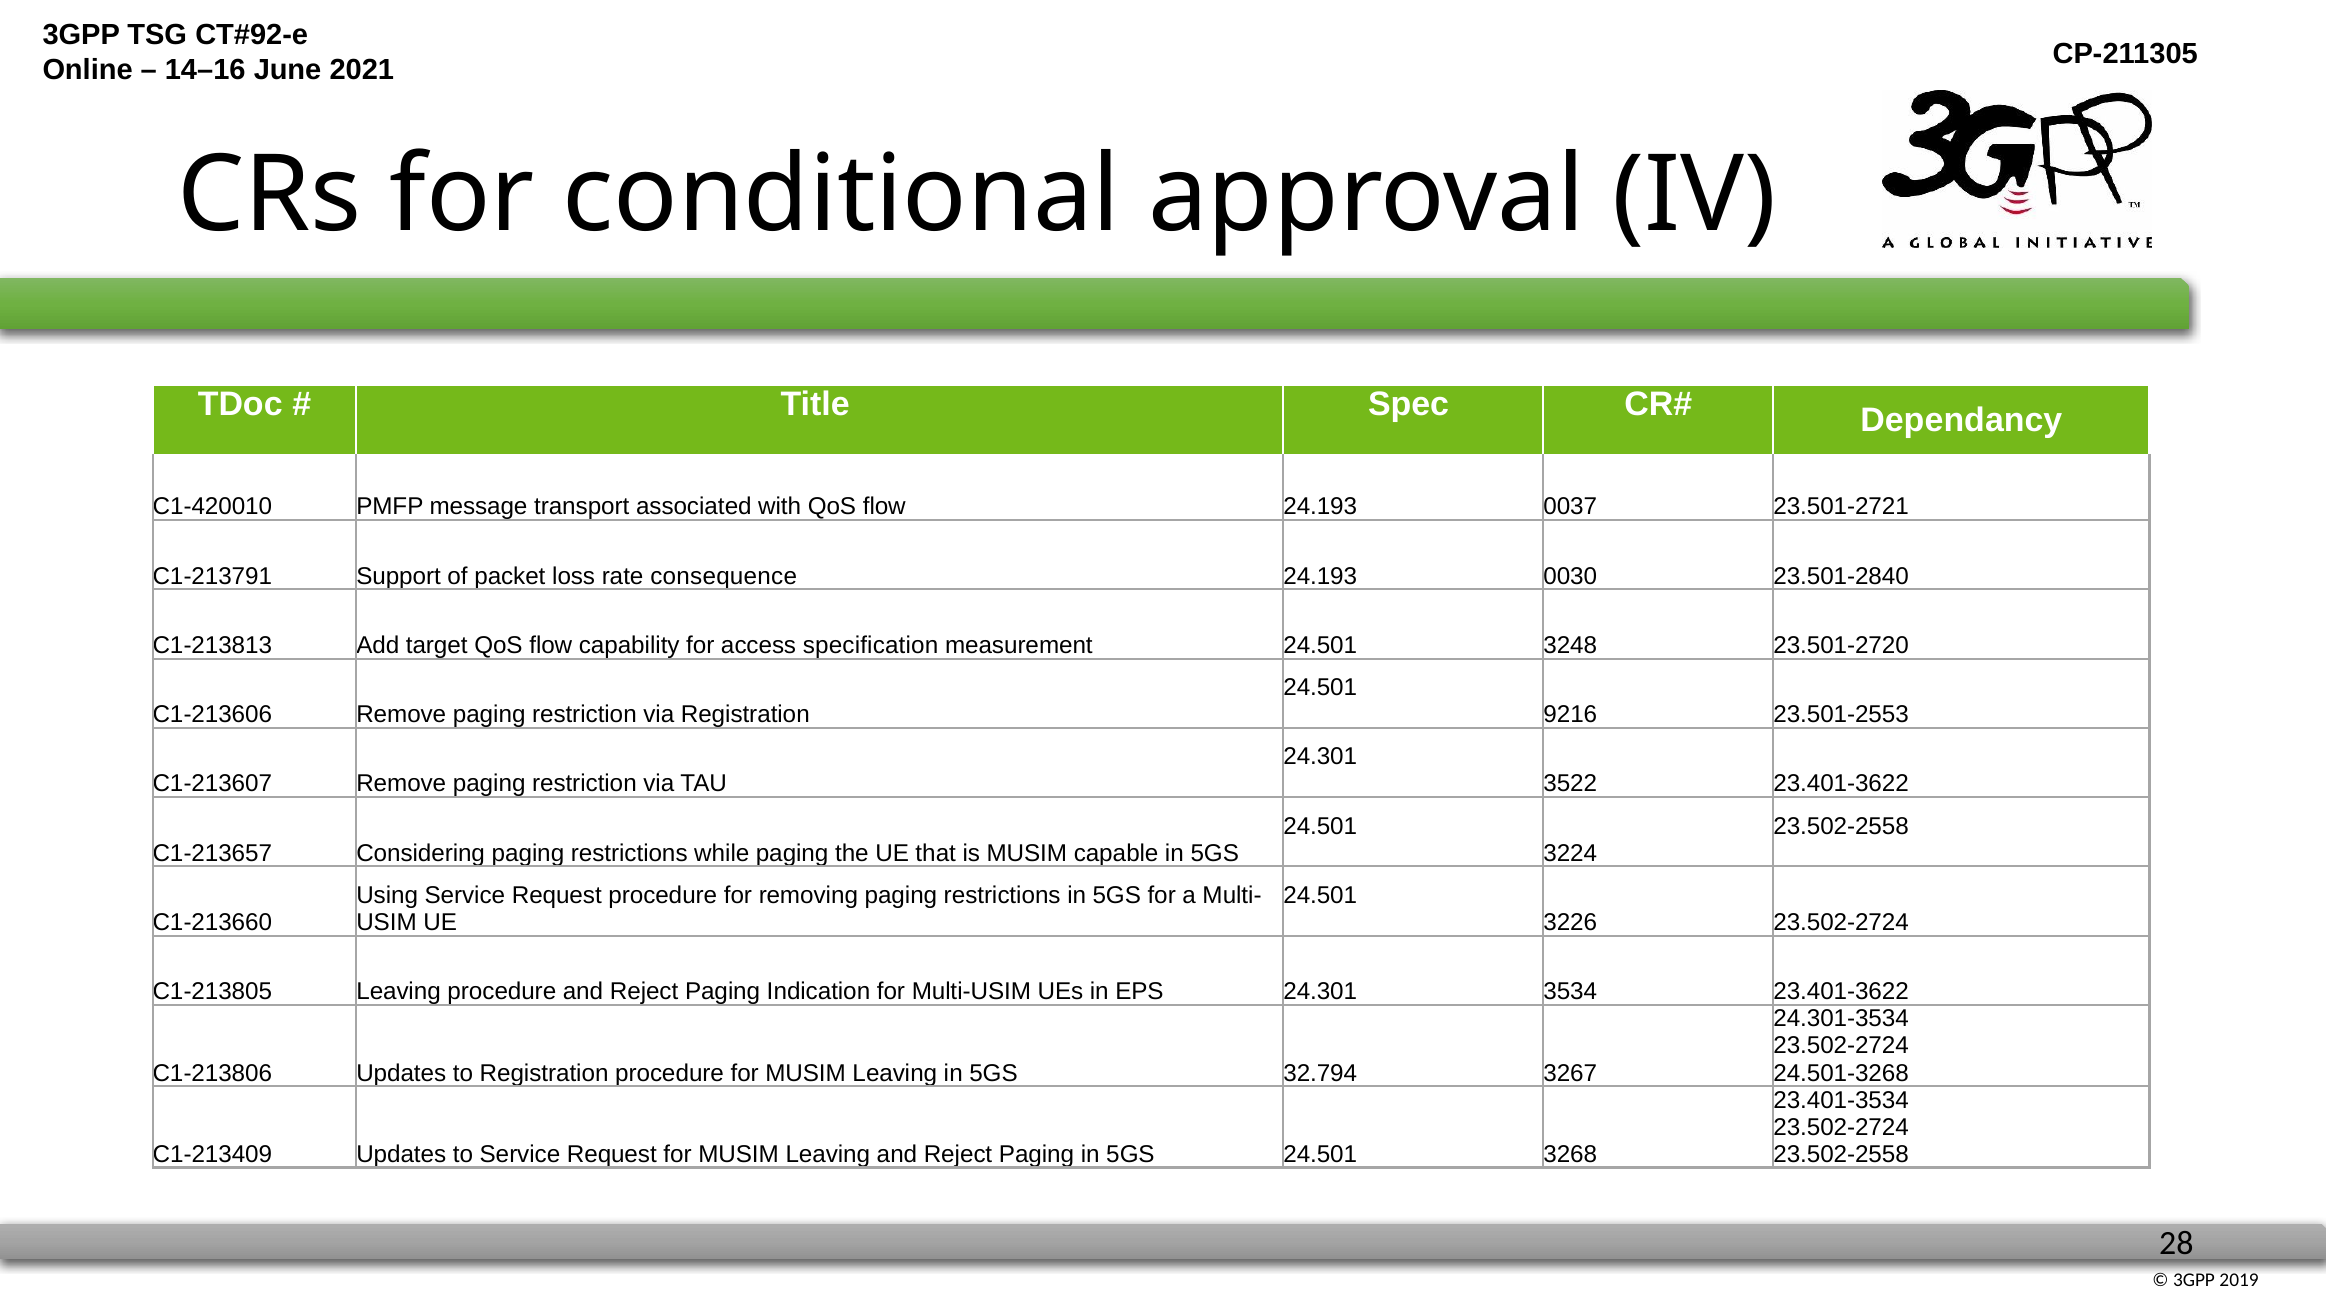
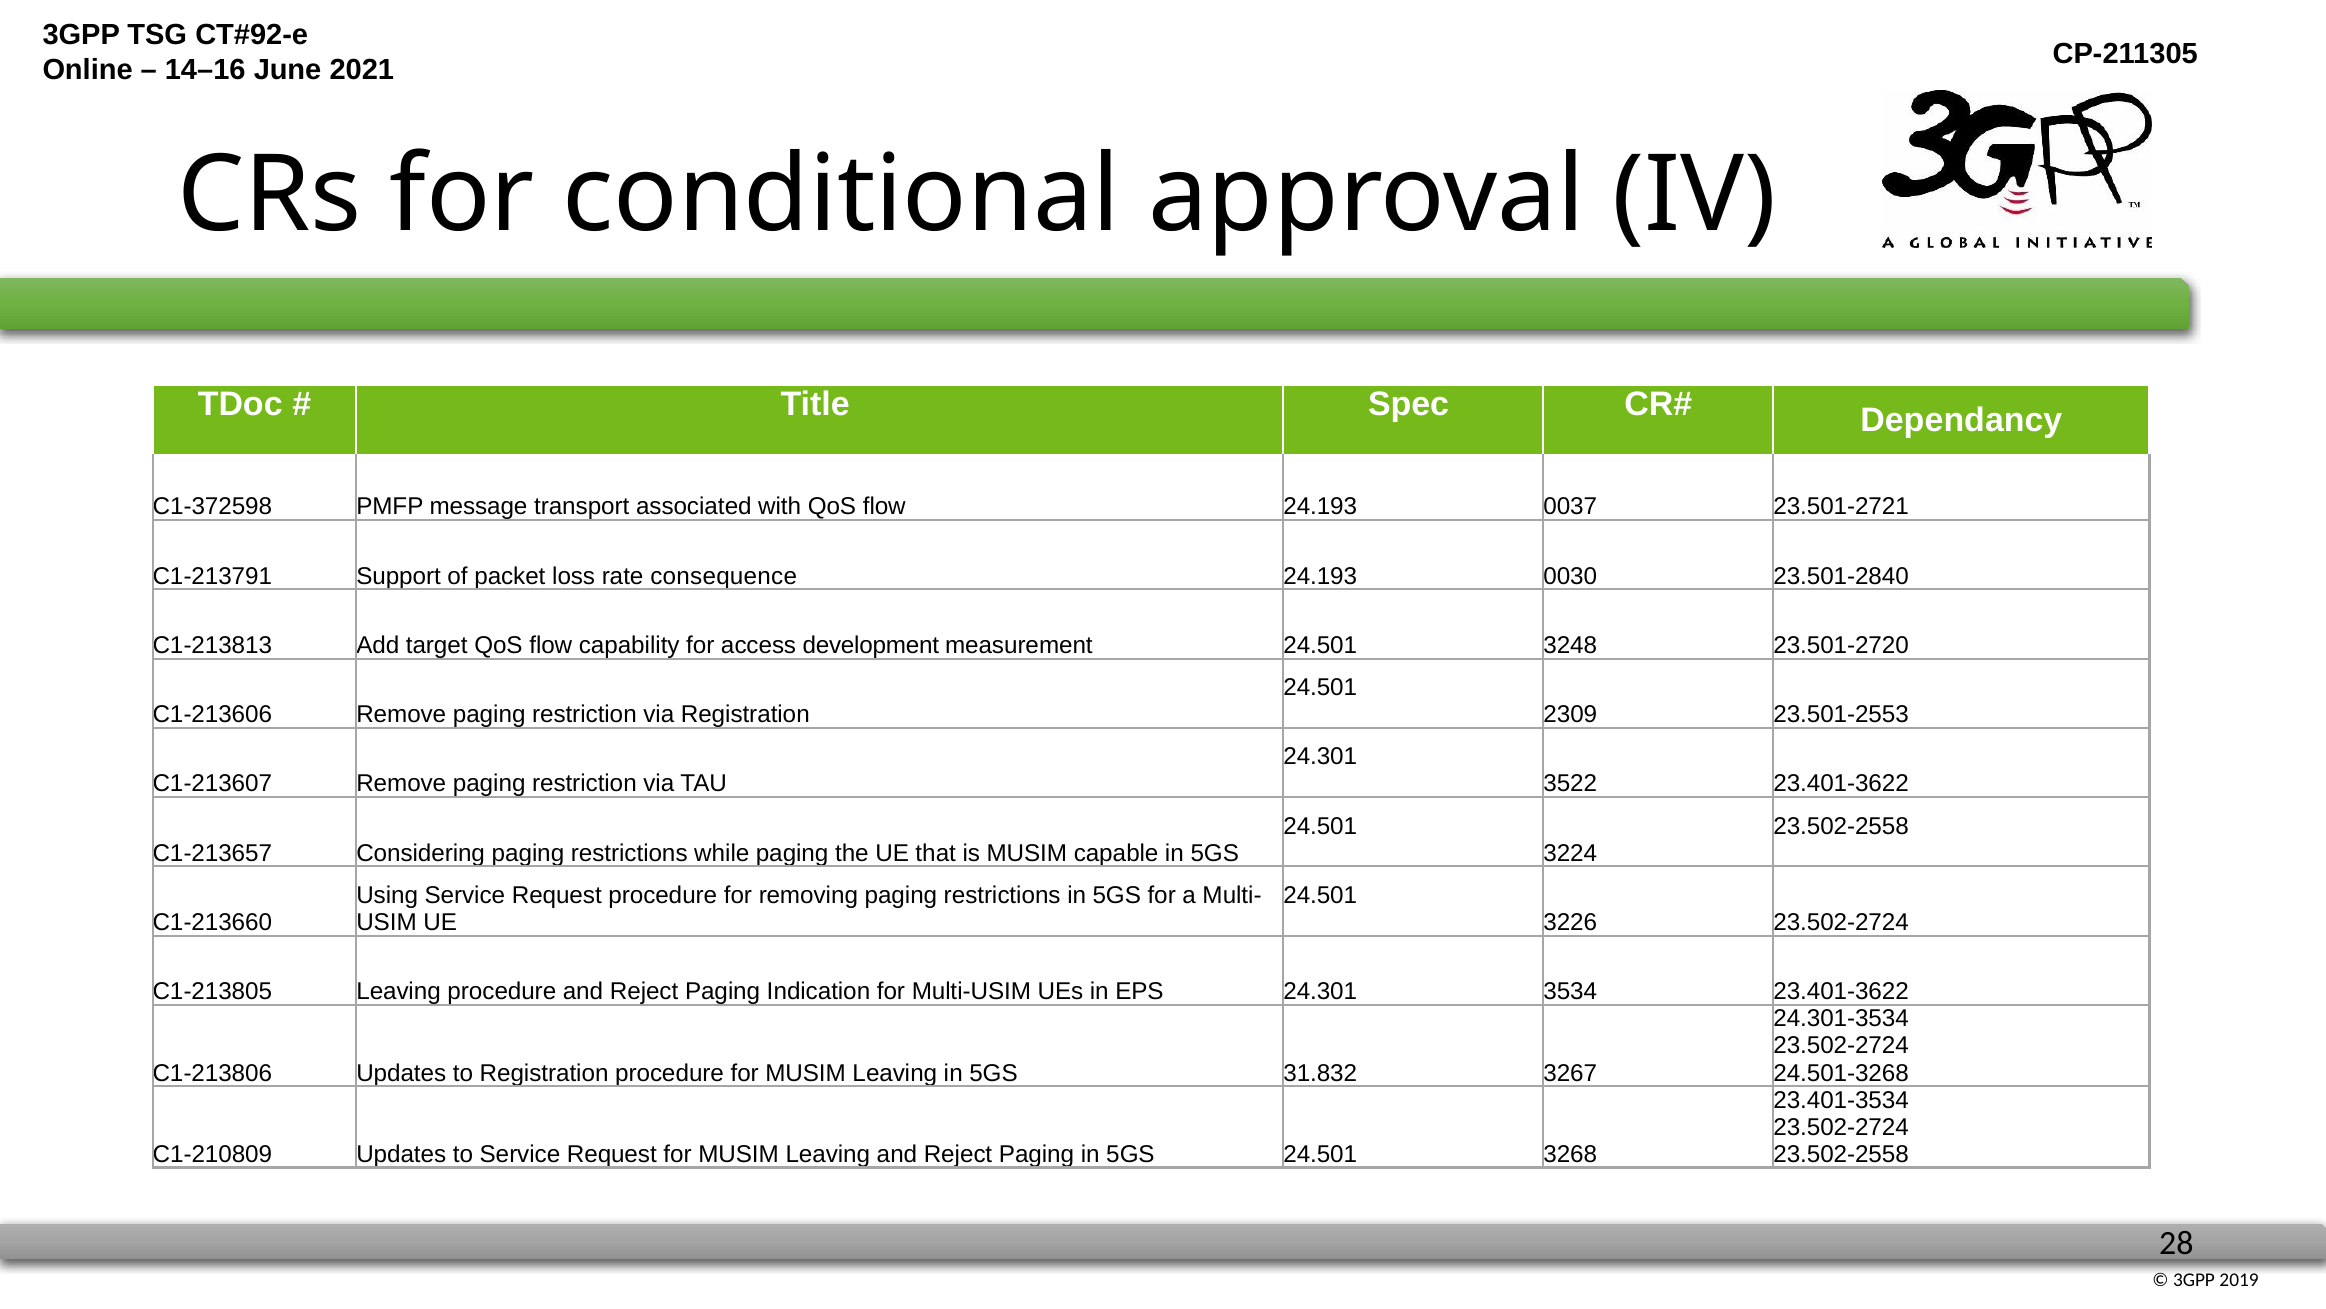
C1-420010: C1-420010 -> C1-372598 (212, 507)
specification: specification -> development (871, 645)
9216: 9216 -> 2309 (1570, 714)
32.794: 32.794 -> 31.832 (1320, 1072)
C1-213409: C1-213409 -> C1-210809 (212, 1154)
